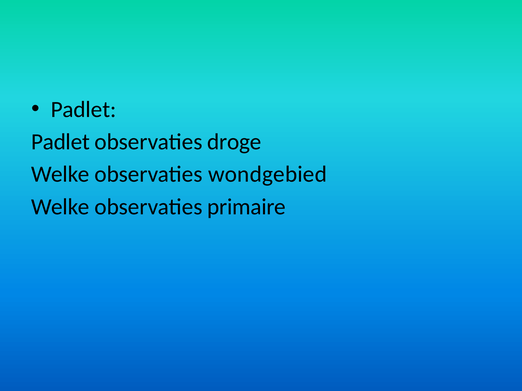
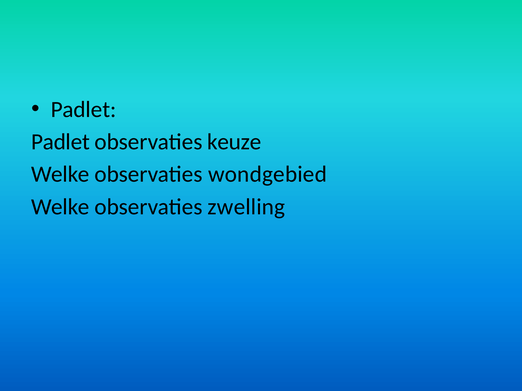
droge: droge -> keuze (234, 142)
primaire: primaire -> zwelling (246, 207)
